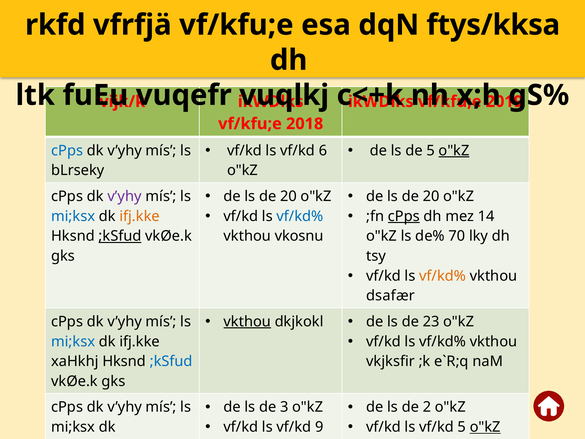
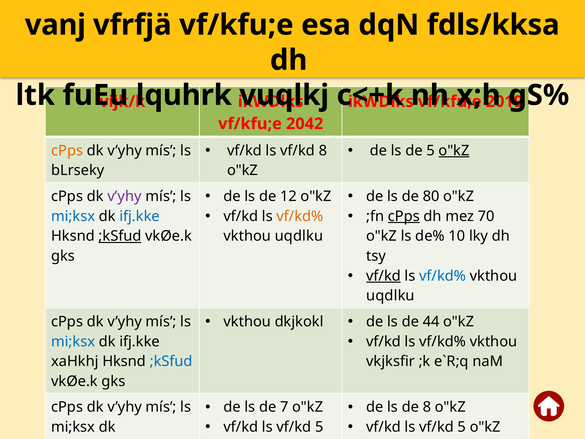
rkfd: rkfd -> vanj (55, 25)
ftys/kksa: ftys/kksa -> fdls/kksa (493, 25)
vuqefr: vuqefr -> lquhrk (184, 95)
2018: 2018 -> 2042 (305, 124)
vf/kd 6: 6 -> 8 (323, 150)
cPps colour: blue -> orange (67, 150)
20: 20 -> 12 (289, 196)
20: 20 -> 80 (431, 196)
vf/kd% colour: blue -> orange (300, 216)
14: 14 -> 70 (486, 216)
ifj.kke colour: orange -> blue (140, 216)
vkosnu: vkosnu -> uqdlku (299, 236)
de% 70: 70 -> 10 (457, 236)
vf/kd underline: none -> present (383, 276)
vf/kd% colour: orange -> blue (443, 276)
dsafær: dsafær -> uqdlku (391, 296)
vkthou underline: present -> none (247, 321)
23: 23 -> 44 (431, 321)
de 3: 3 -> 7 (284, 407)
2: 2 -> 8 (427, 407)
9: 9 -> 5 (319, 427)
o"kZ underline: present -> none (485, 427)
